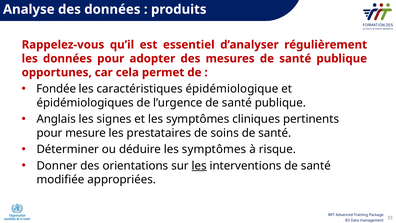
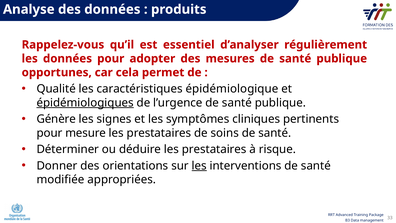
Fondée: Fondée -> Qualité (56, 89)
épidémiologiques underline: none -> present (85, 103)
Anglais: Anglais -> Génère (56, 119)
déduire les symptômes: symptômes -> prestataires (214, 149)
